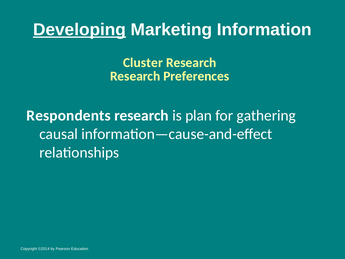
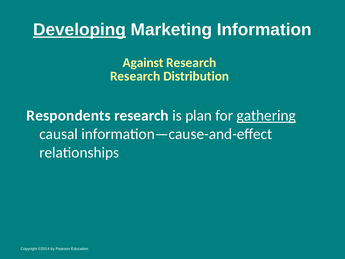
Cluster: Cluster -> Against (143, 63)
Preferences: Preferences -> Distribution (196, 76)
gathering underline: none -> present (266, 115)
